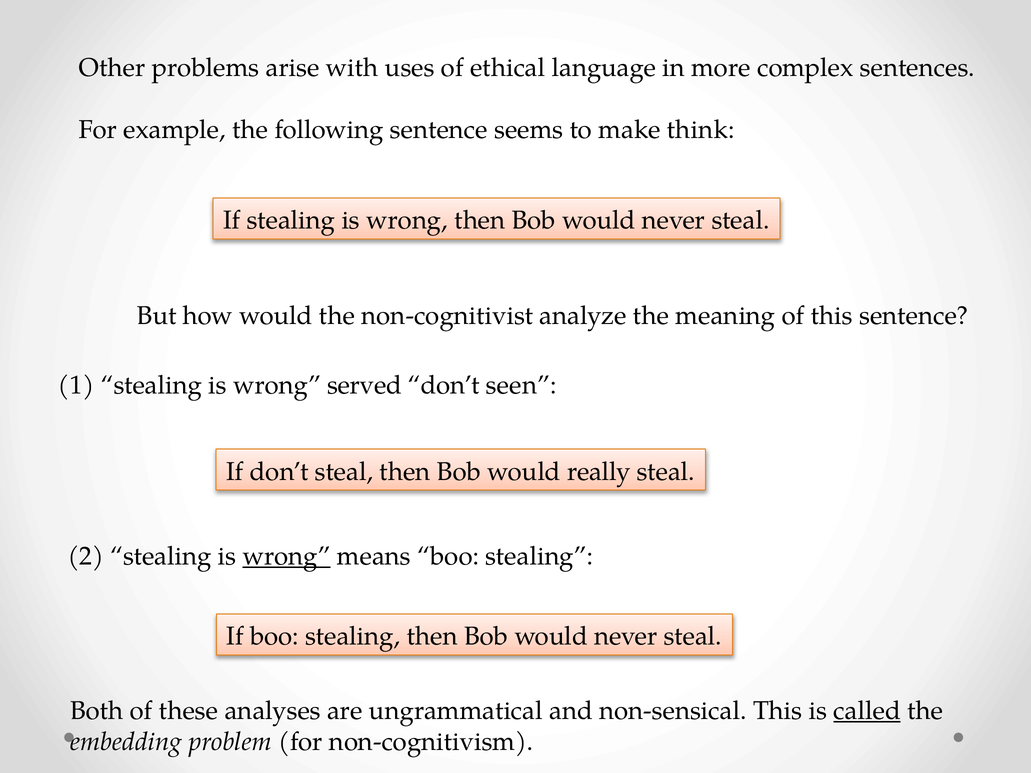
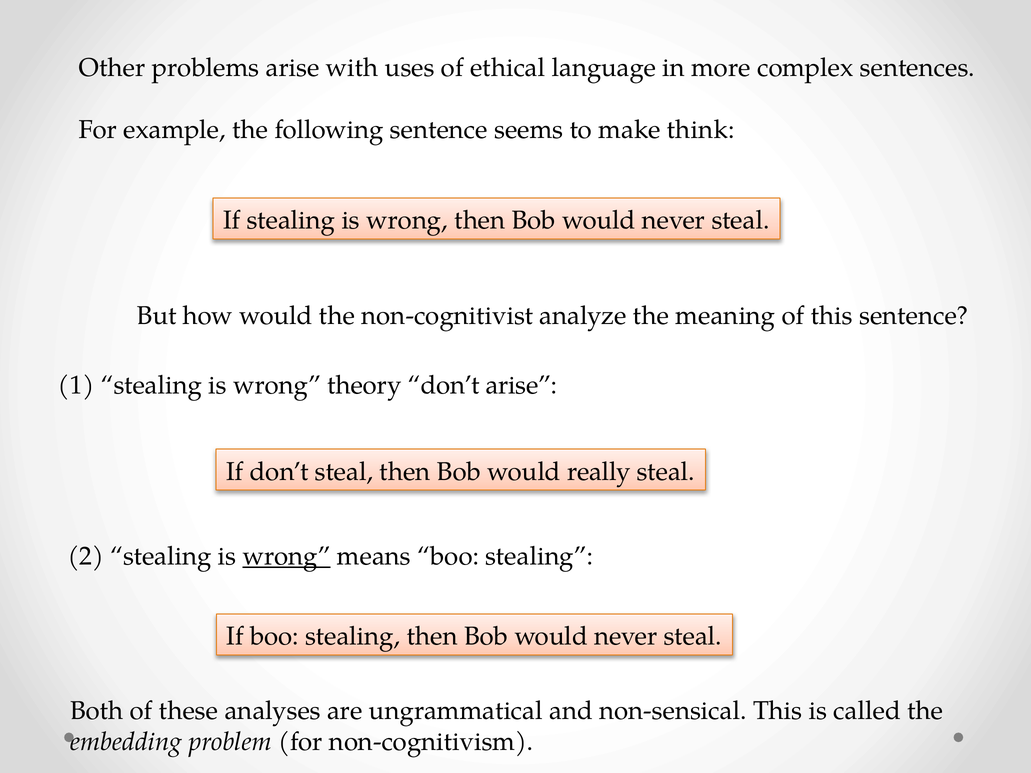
served: served -> theory (364, 385)
don’t seen: seen -> arise (522, 385)
called underline: present -> none (867, 711)
